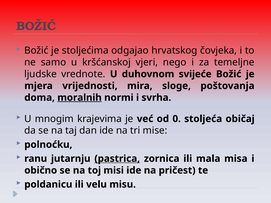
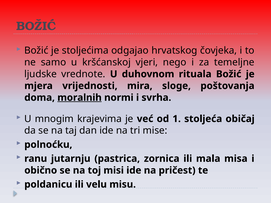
svijeće: svijeće -> rituala (195, 74)
0: 0 -> 1 (177, 119)
pastrica underline: present -> none (117, 159)
